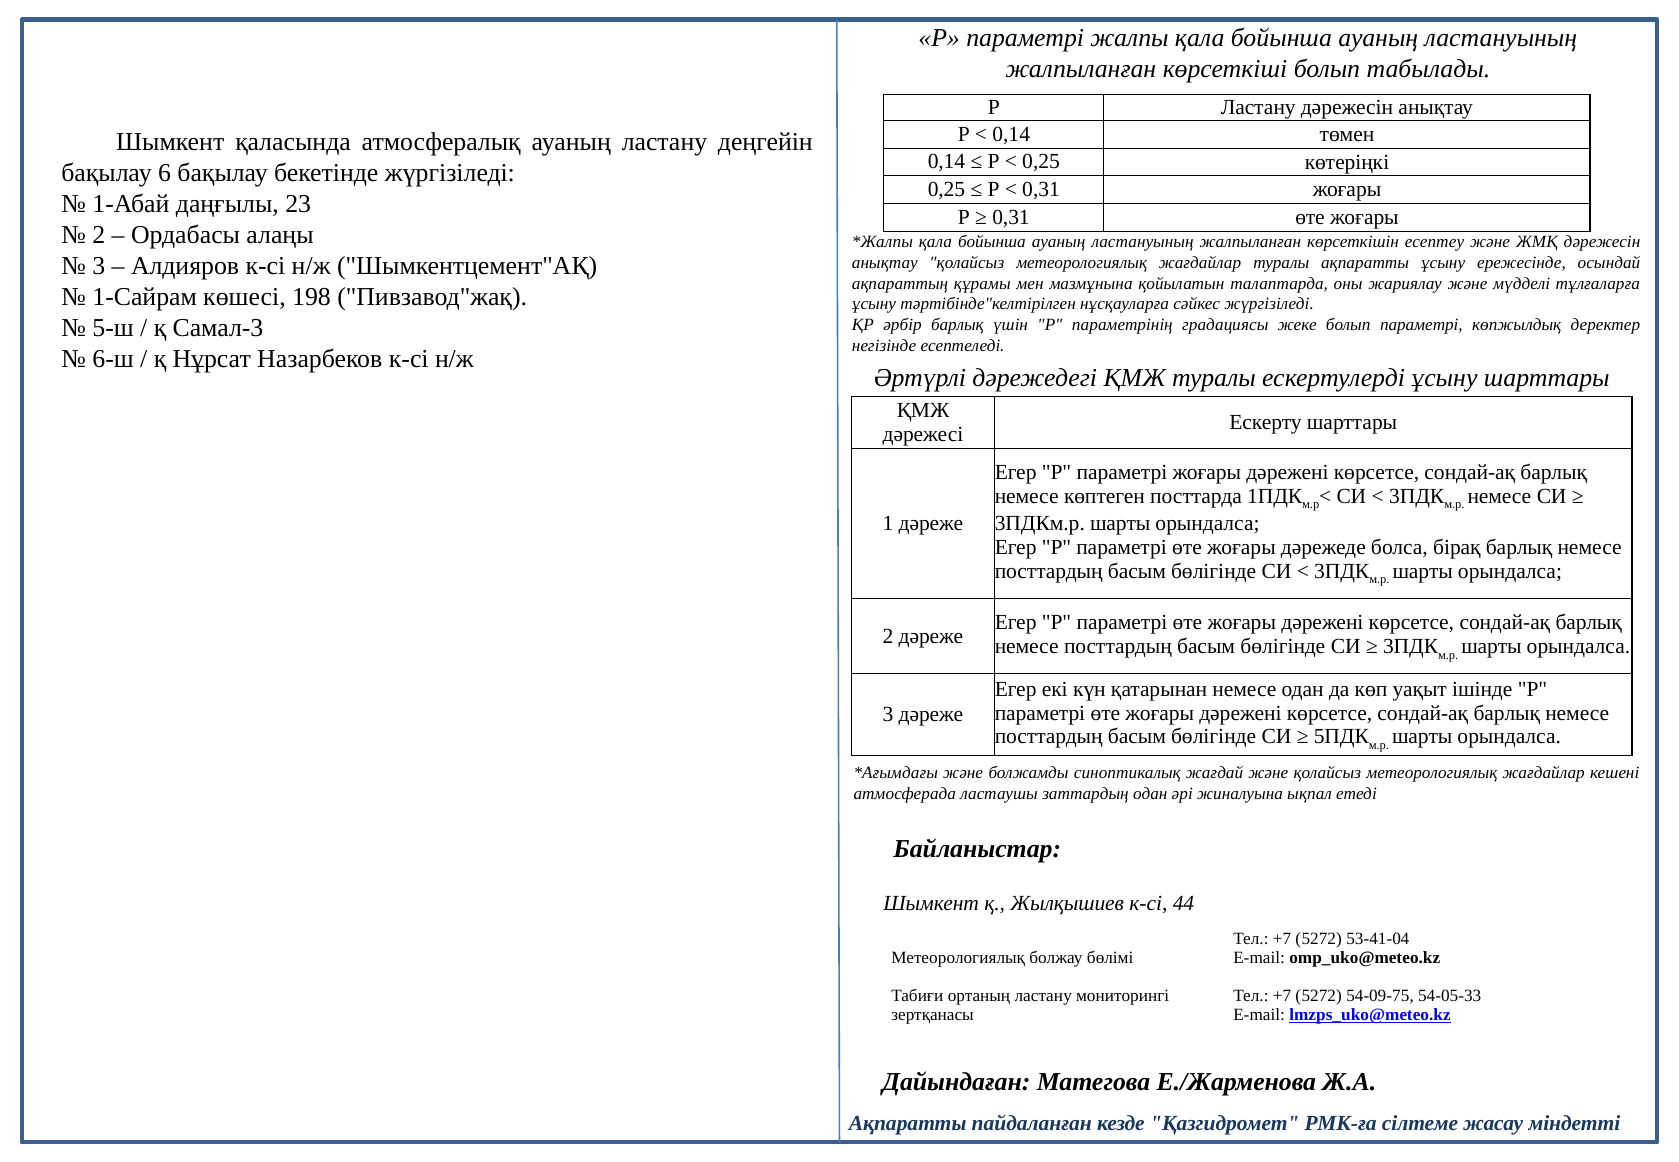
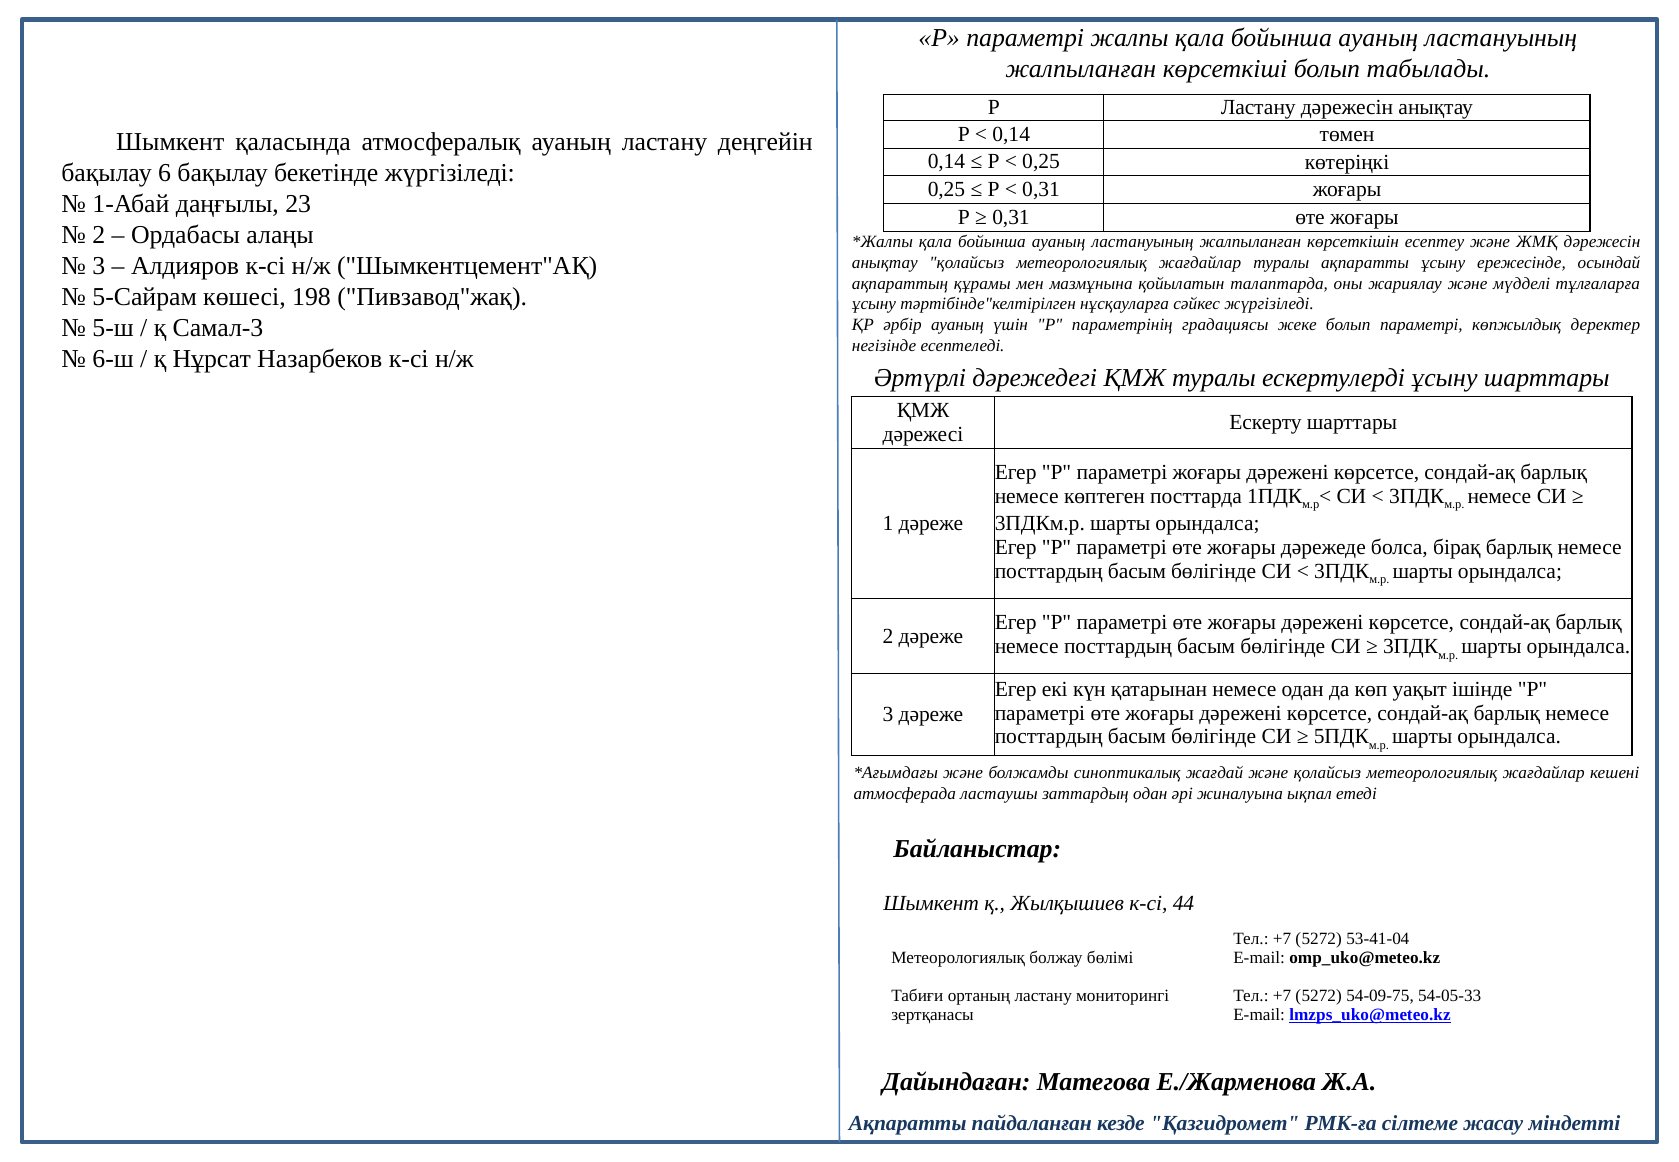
1-Сайрам: 1-Сайрам -> 5-Сайрам (145, 297)
әрбір барлық: барлық -> ауаның (957, 325)
